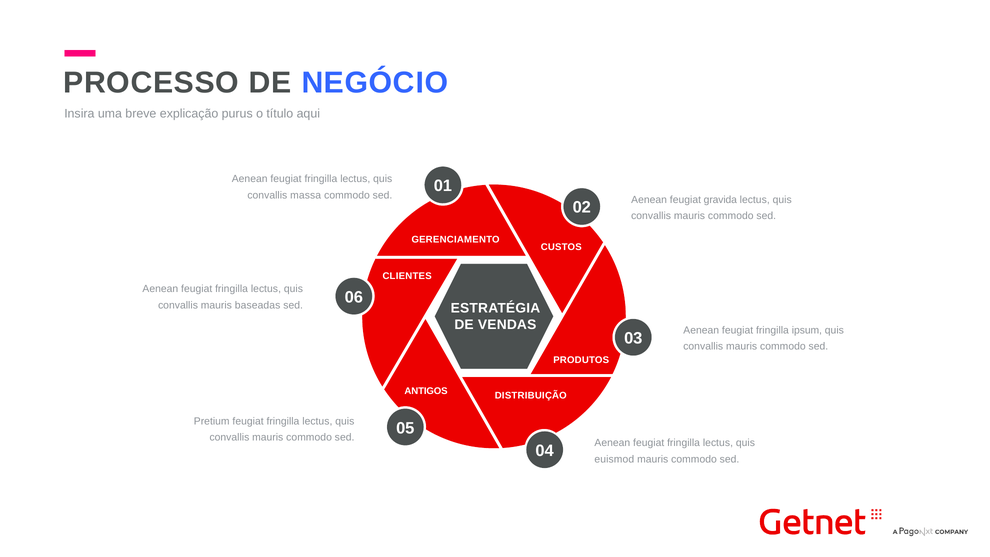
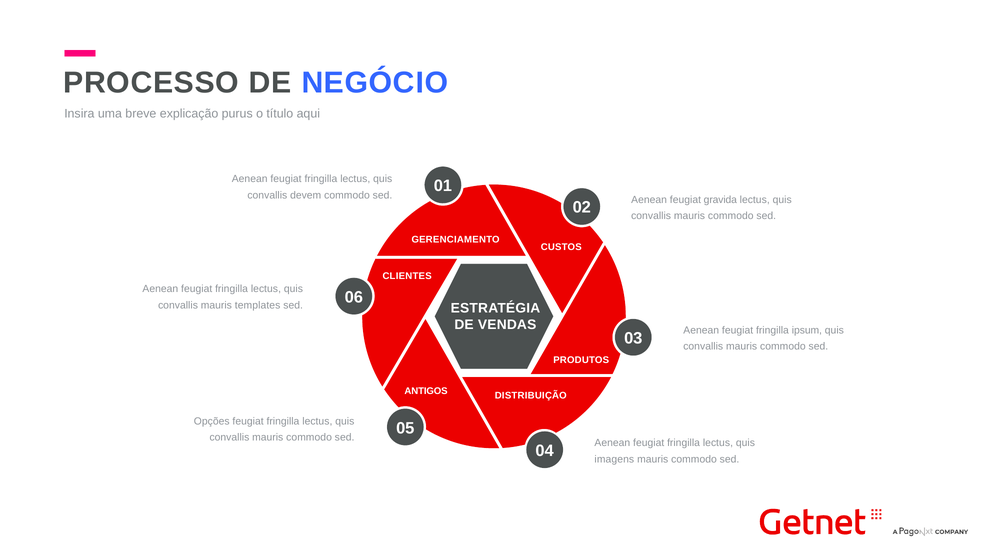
massa: massa -> devem (306, 195)
baseadas: baseadas -> templates (258, 305)
Pretium: Pretium -> Opções (212, 421)
euismod: euismod -> imagens (614, 459)
